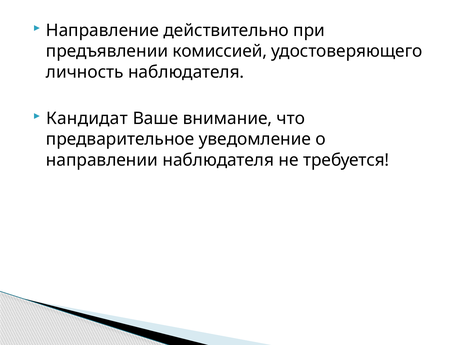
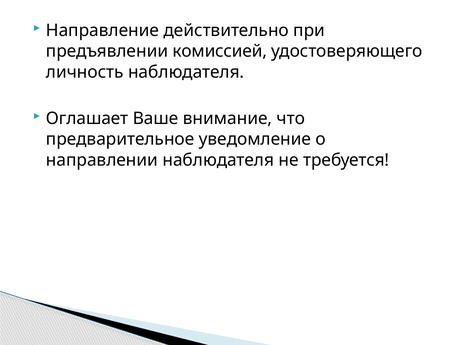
Кандидат: Кандидат -> Оглашает (87, 119)
